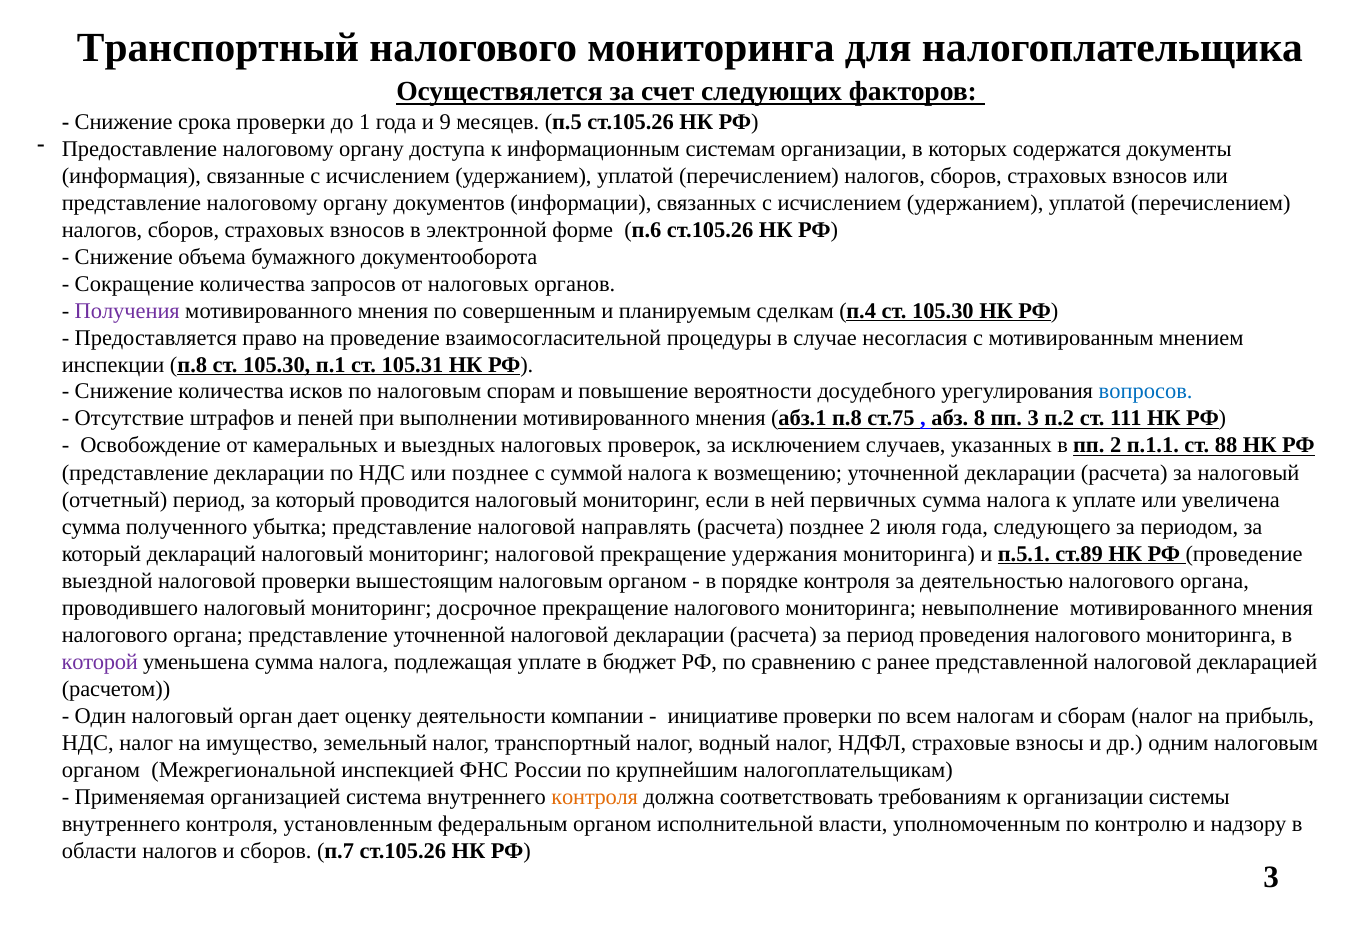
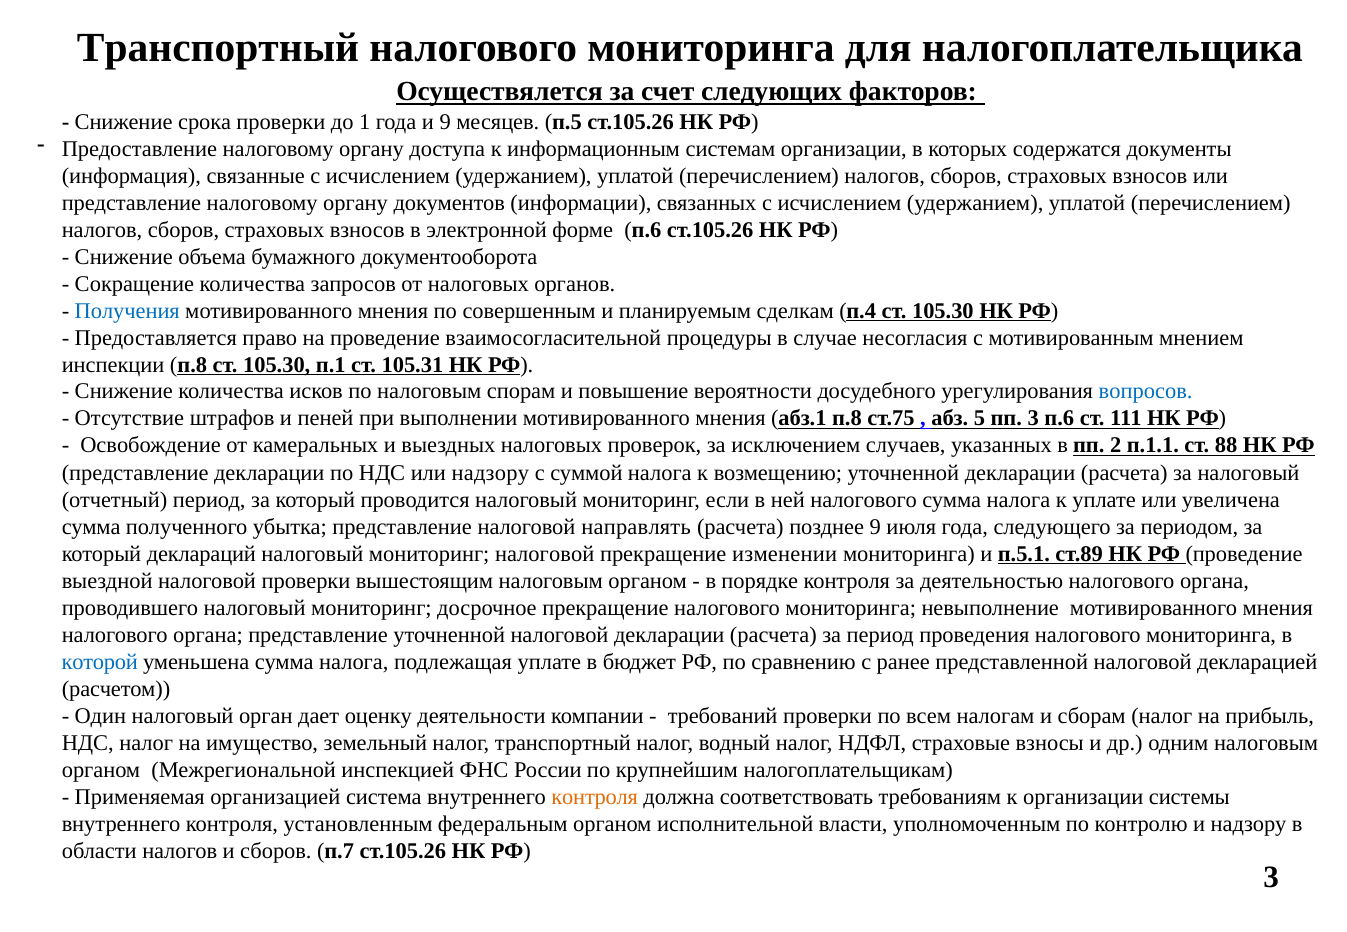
Получения colour: purple -> blue (127, 311)
8: 8 -> 5 (979, 419)
3 п.2: п.2 -> п.6 (1059, 419)
или позднее: позднее -> надзору (490, 473)
ней первичных: первичных -> налогового (864, 500)
позднее 2: 2 -> 9 (875, 527)
удержания: удержания -> изменении (785, 554)
которой colour: purple -> blue (100, 662)
инициативе: инициативе -> требований (723, 717)
